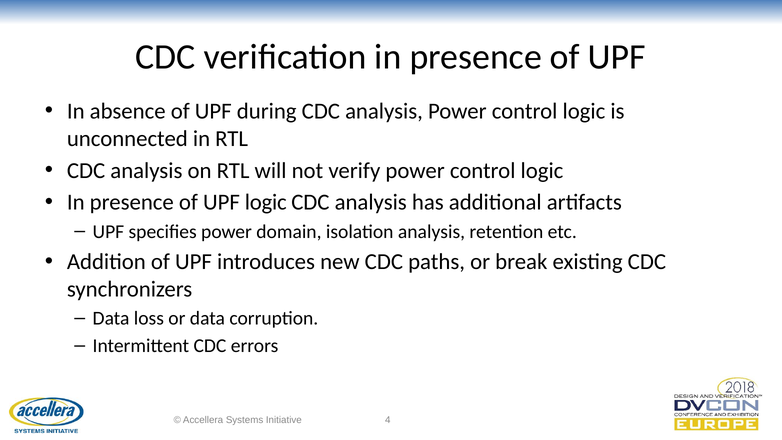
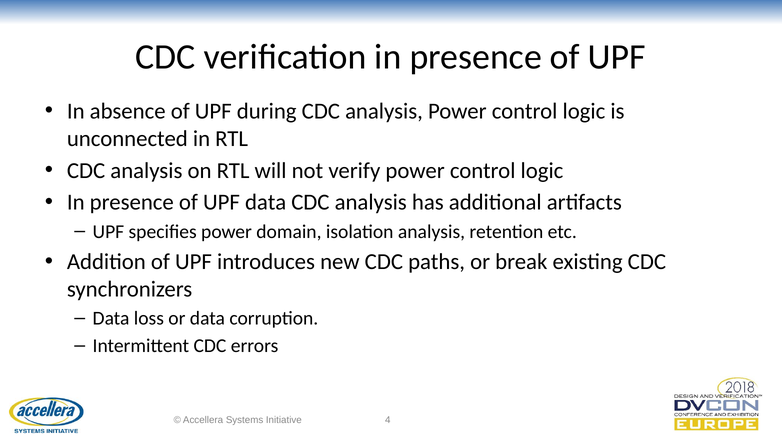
UPF logic: logic -> data (266, 202)
